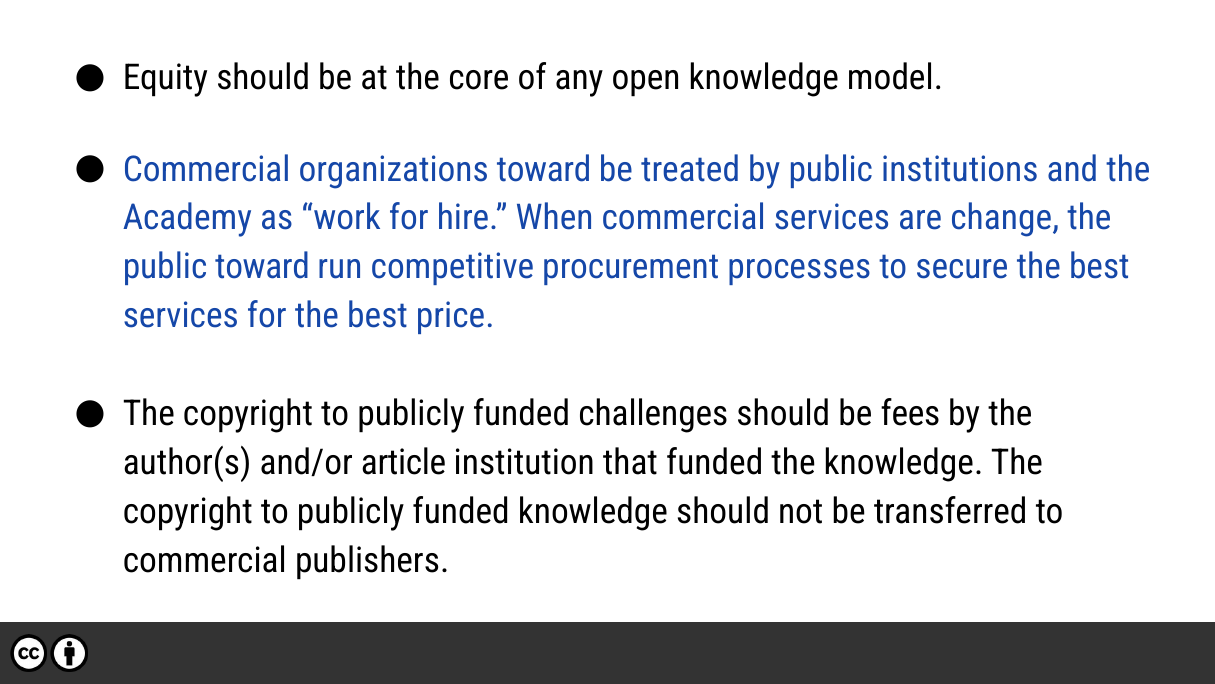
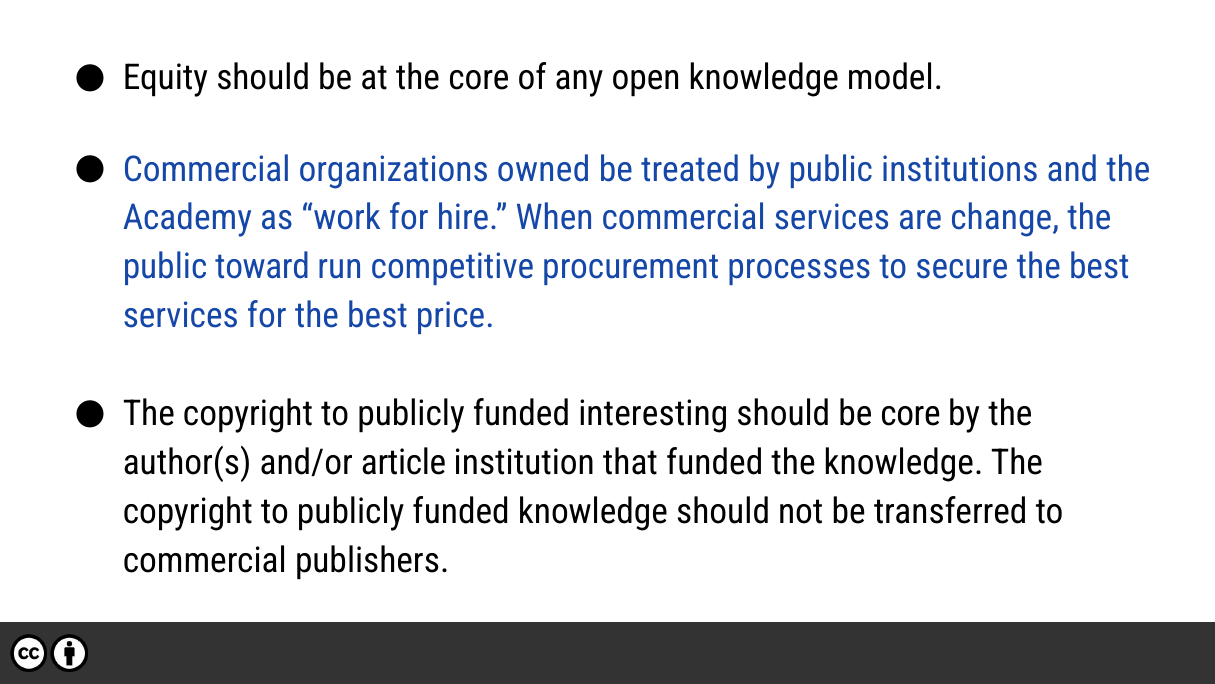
organizations toward: toward -> owned (544, 169)
challenges: challenges -> interesting (653, 414)
be fees: fees -> core (910, 414)
